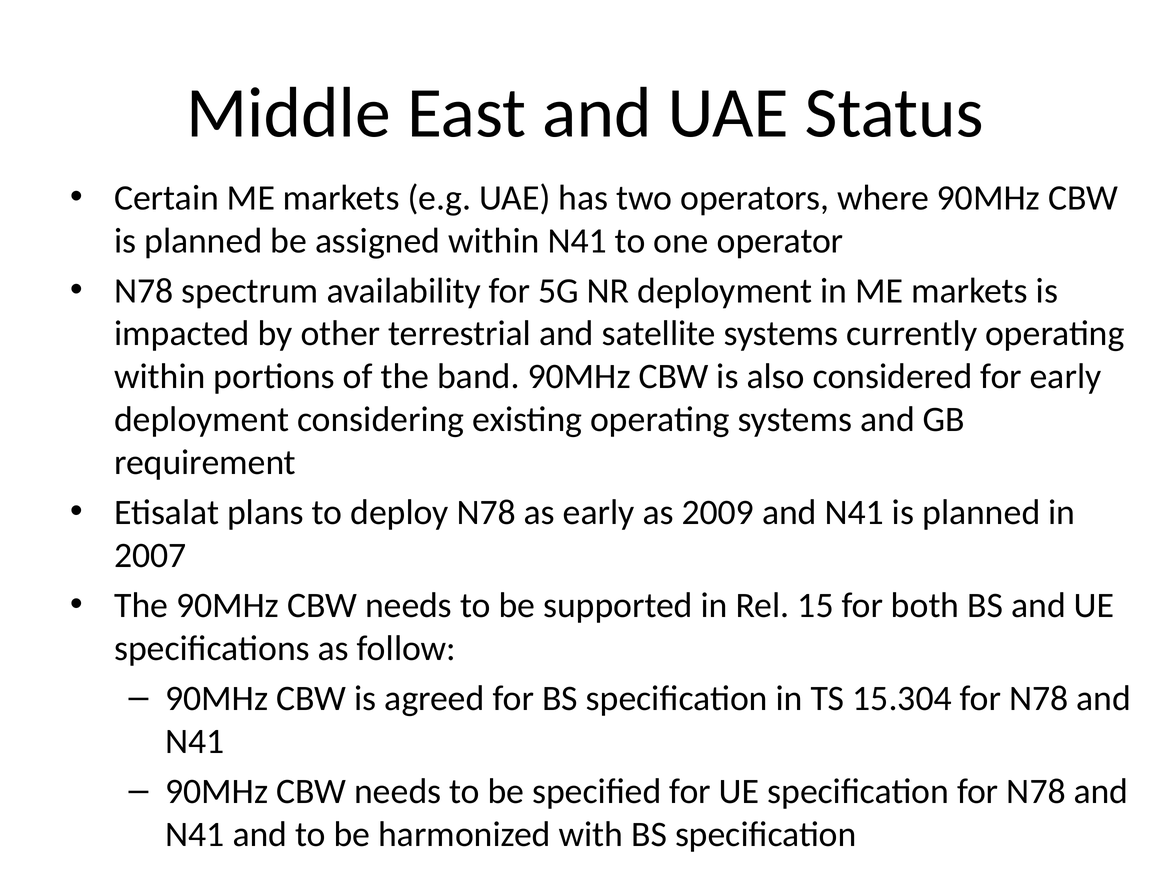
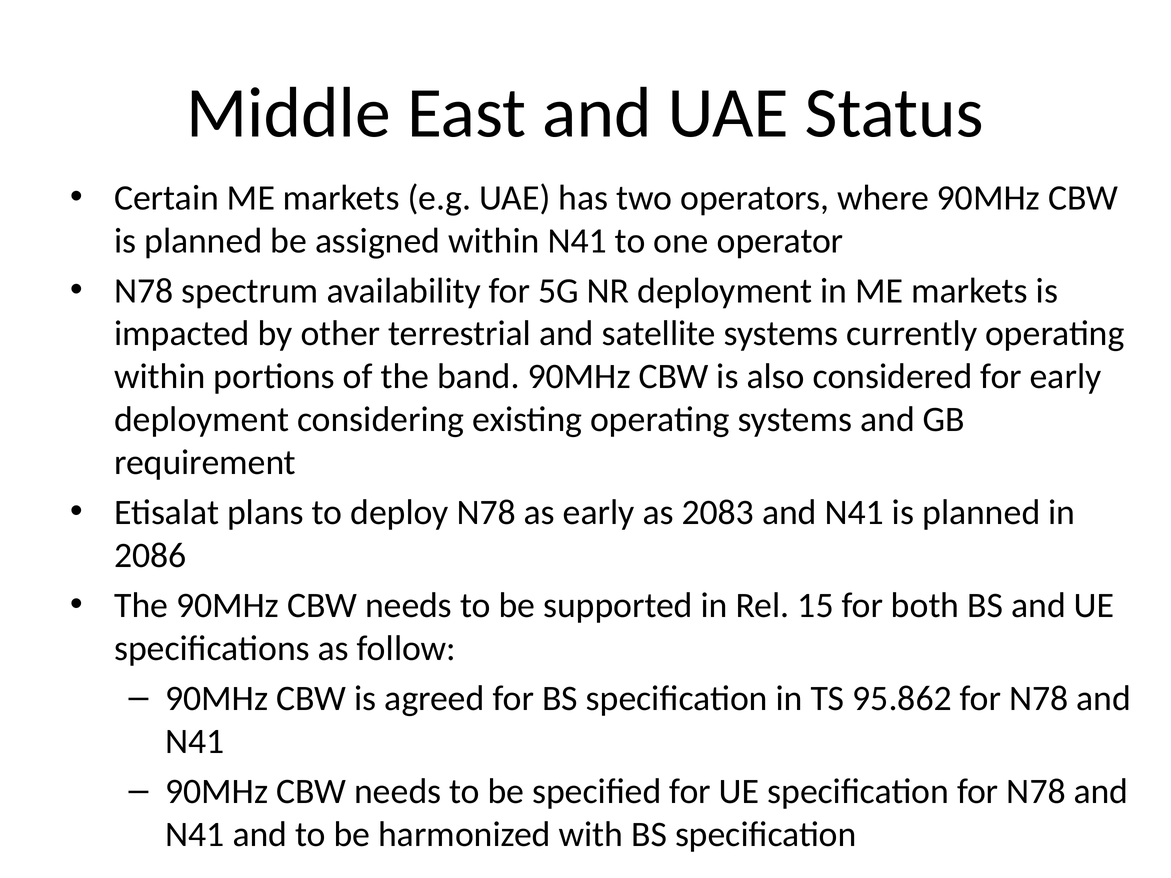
2009: 2009 -> 2083 (718, 513)
2007: 2007 -> 2086 (150, 556)
15.304: 15.304 -> 95.862 (902, 699)
